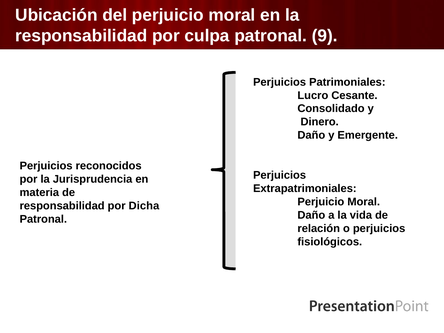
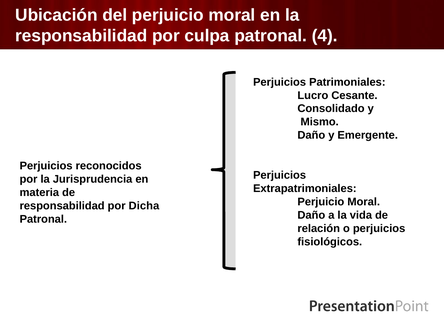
9: 9 -> 4 (325, 36)
Dinero: Dinero -> Mismo (320, 122)
